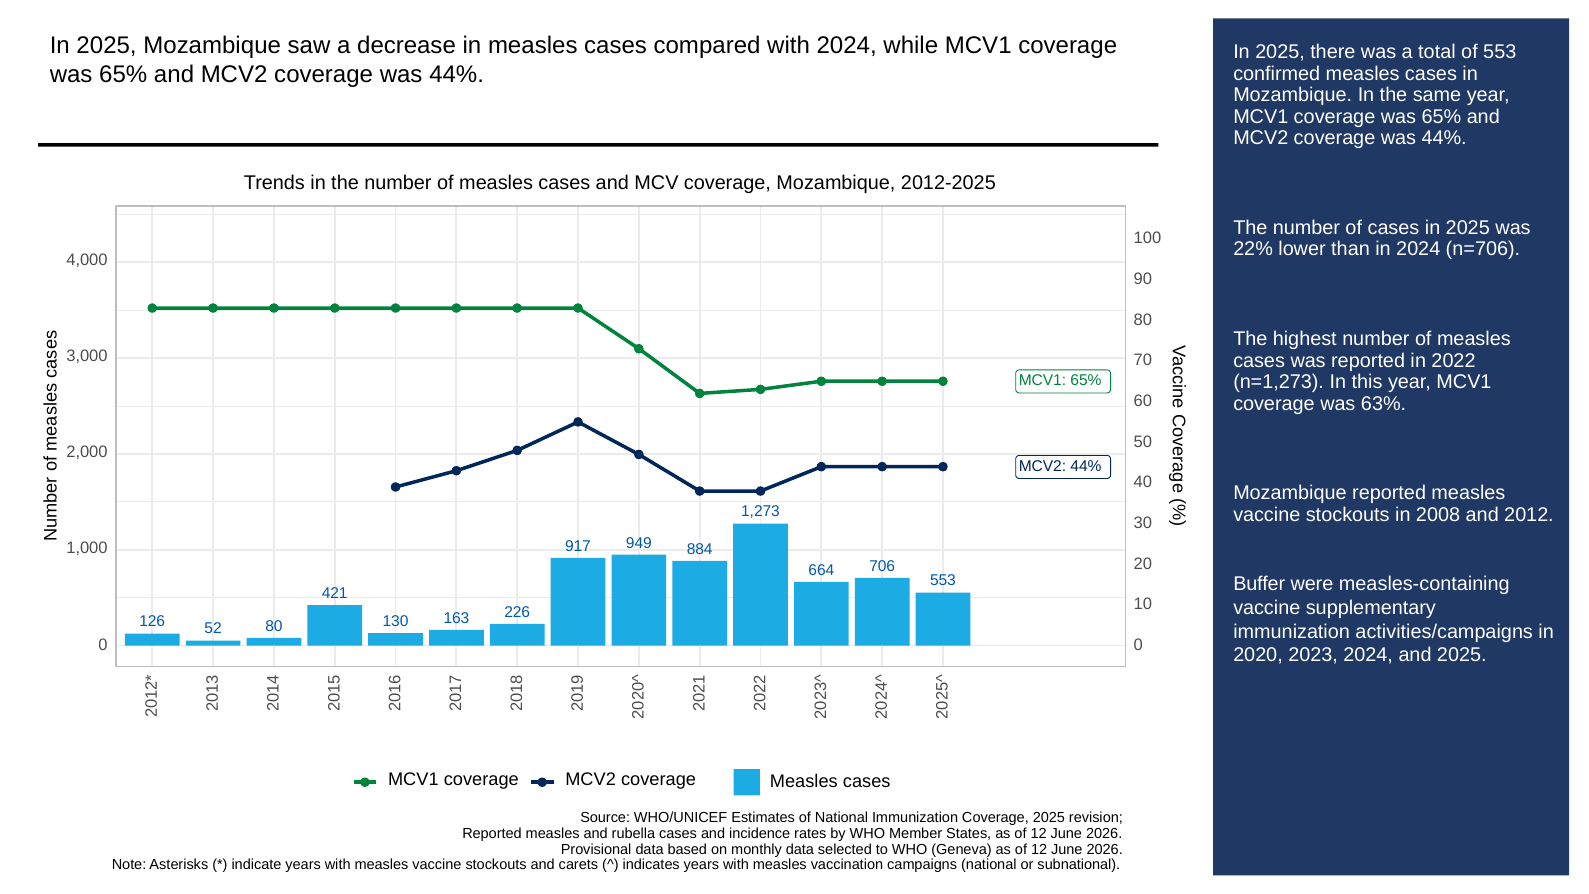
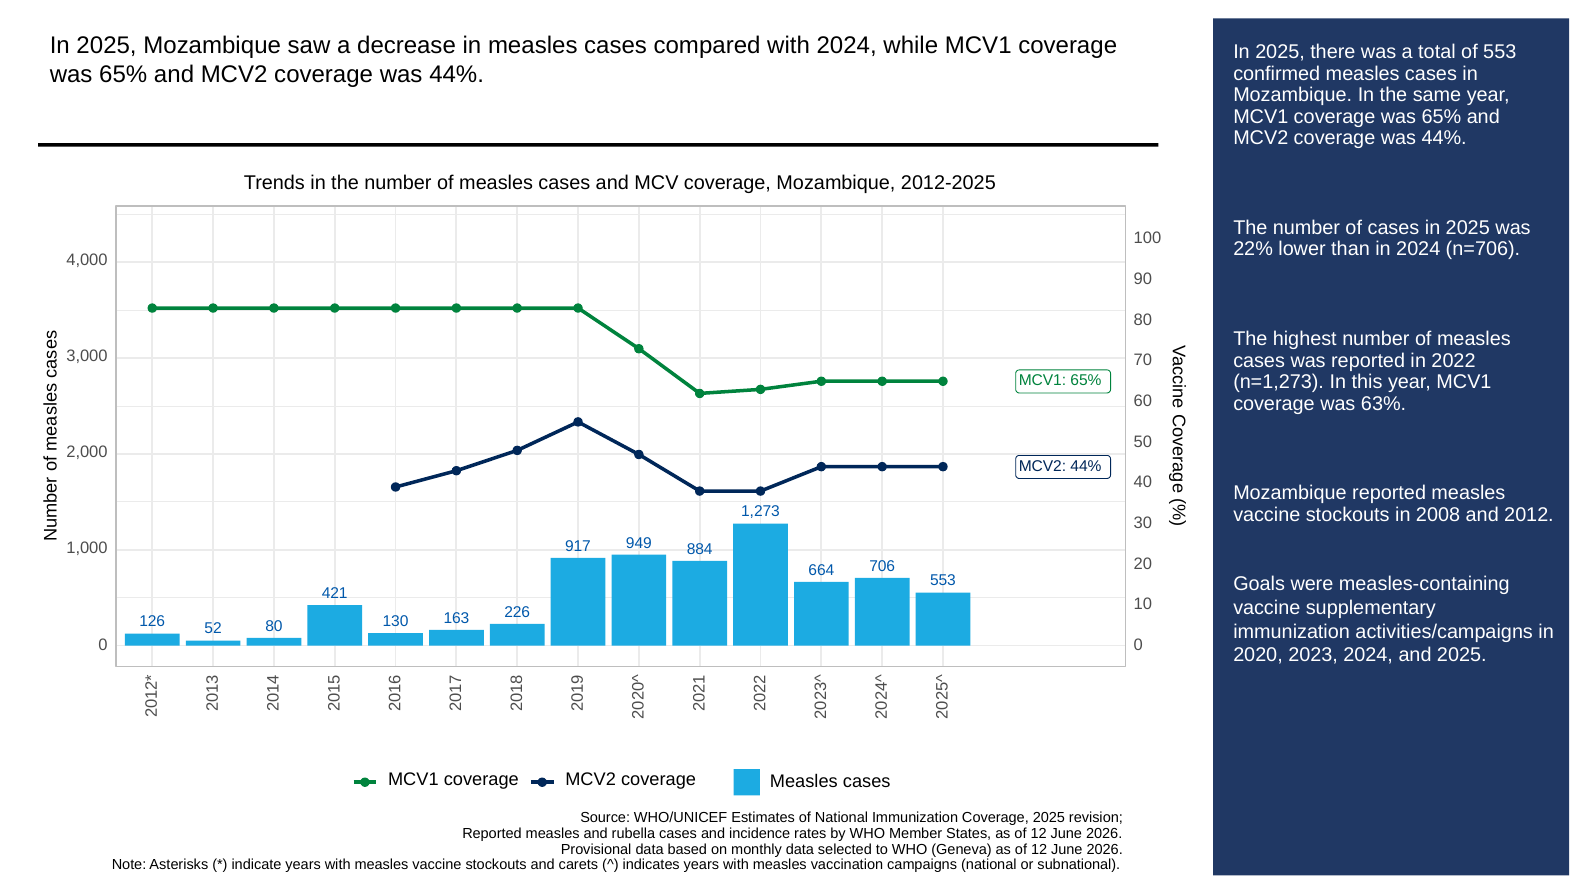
Buffer: Buffer -> Goals (1259, 584)
